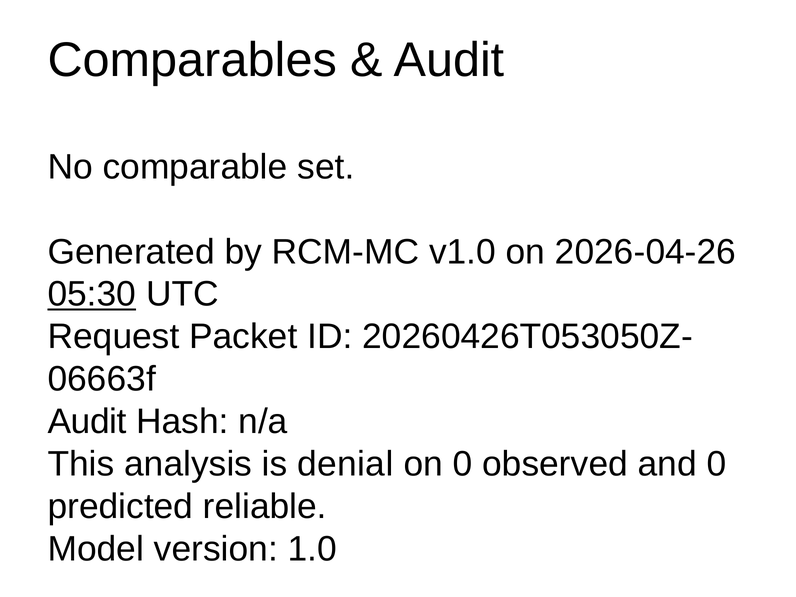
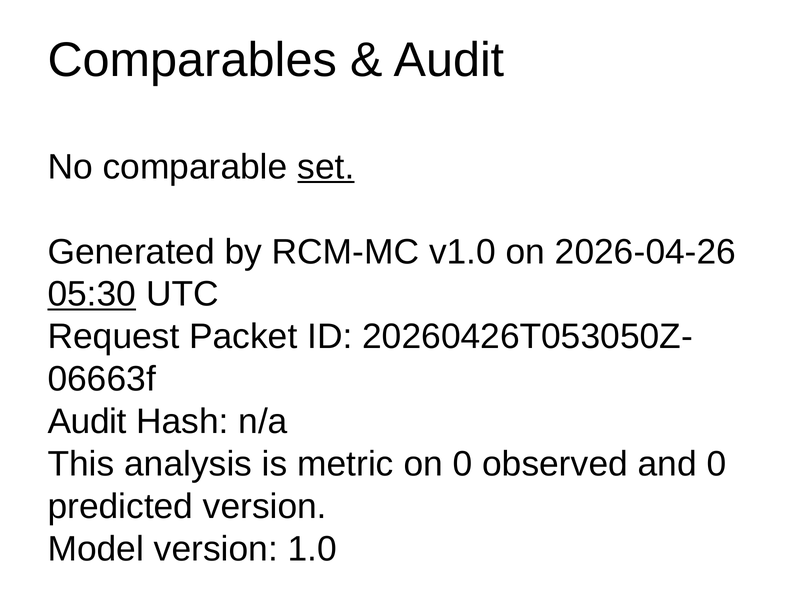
set underline: none -> present (326, 167)
denial: denial -> metric (345, 464)
predicted reliable: reliable -> version (265, 507)
